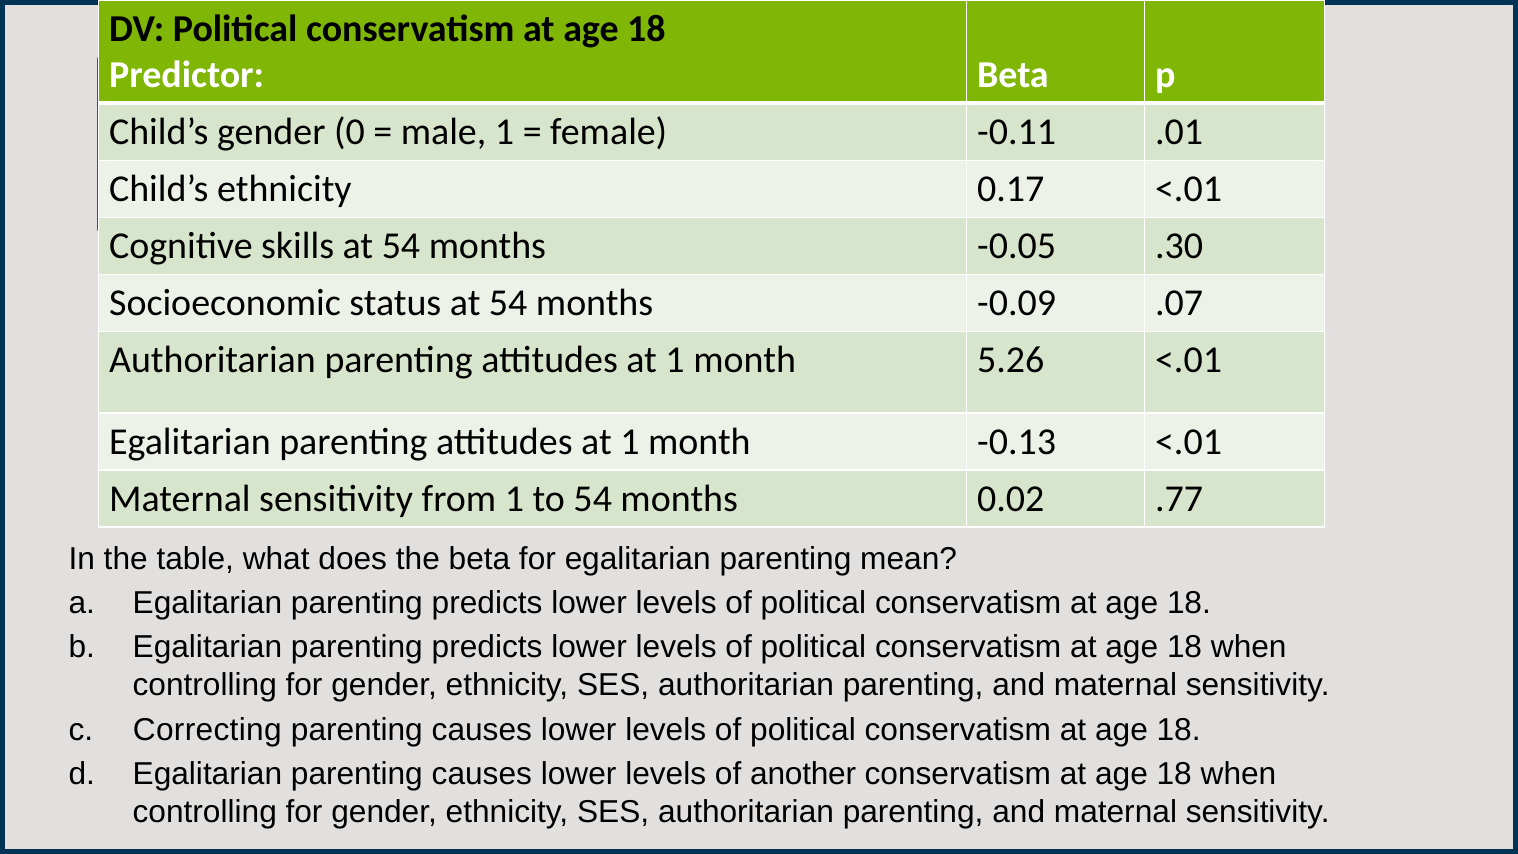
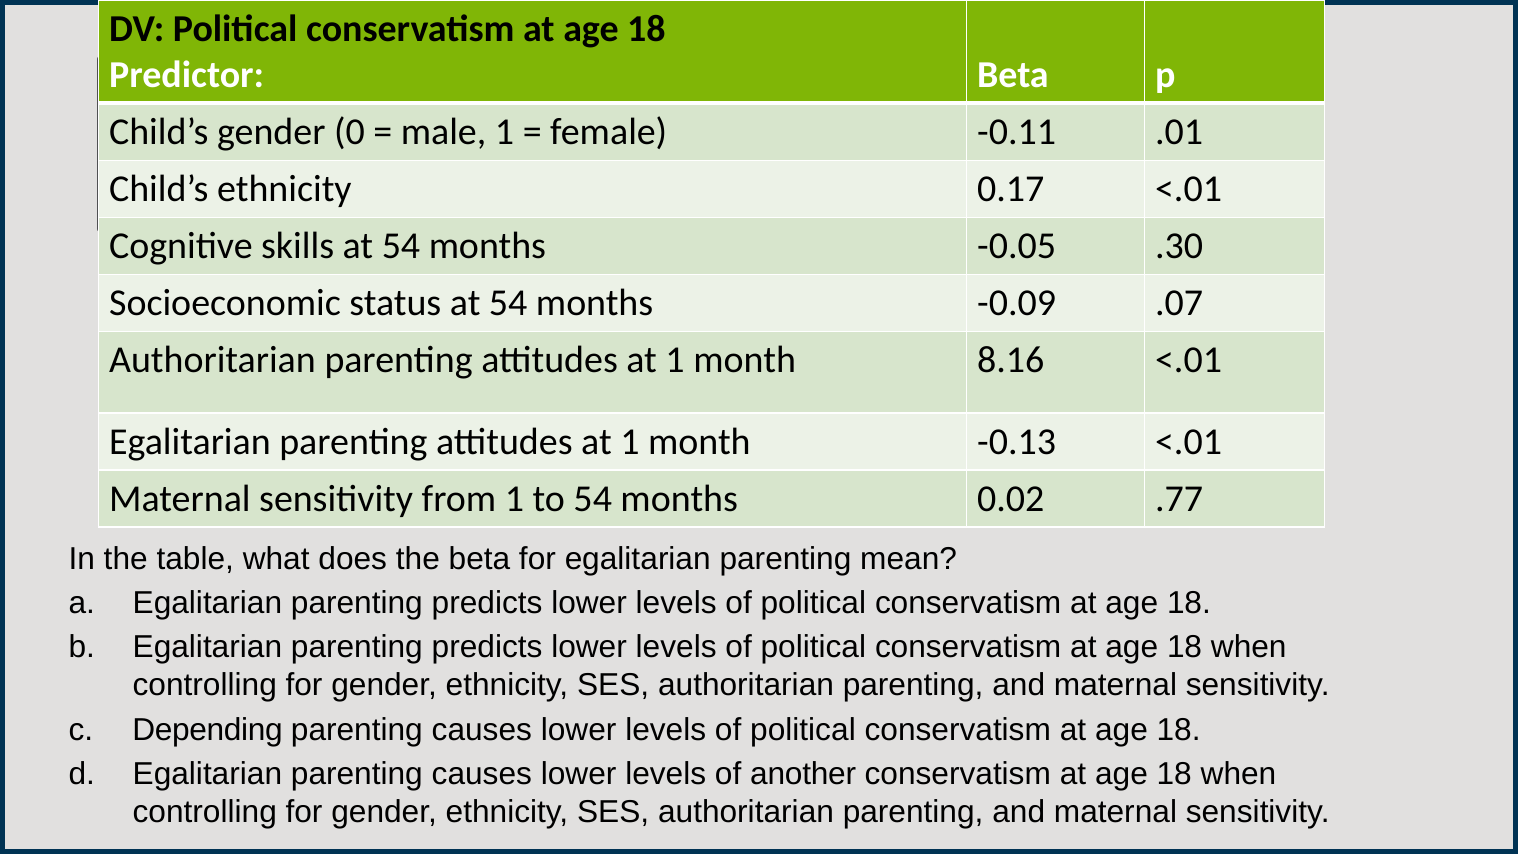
5.26: 5.26 -> 8.16 (1011, 360)
Correcting: Correcting -> Depending (208, 730)
